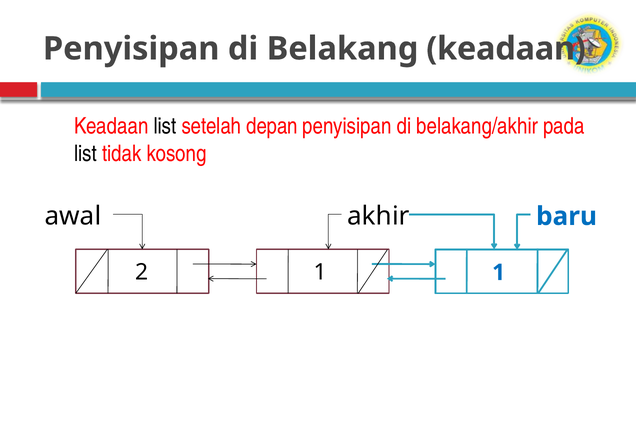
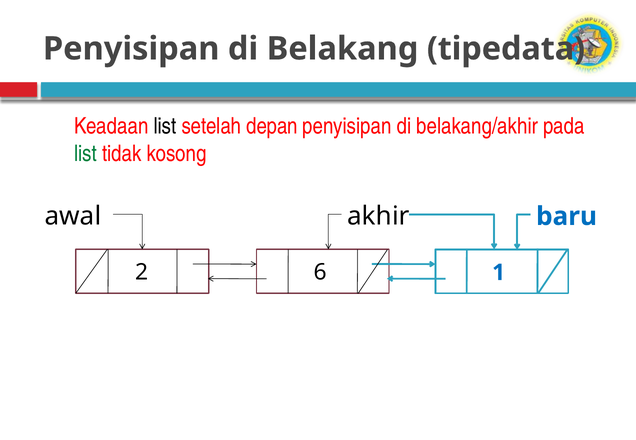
Belakang keadaan: keadaan -> tipedata (506, 49)
list colour: black -> green (86, 154)
2 1: 1 -> 6 (320, 273)
